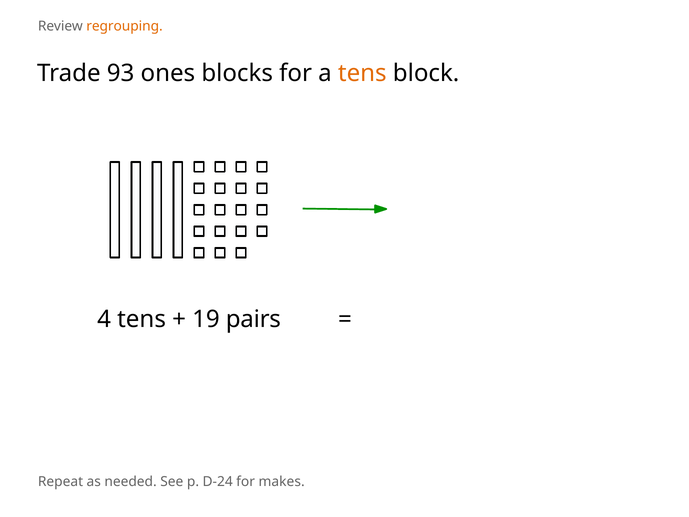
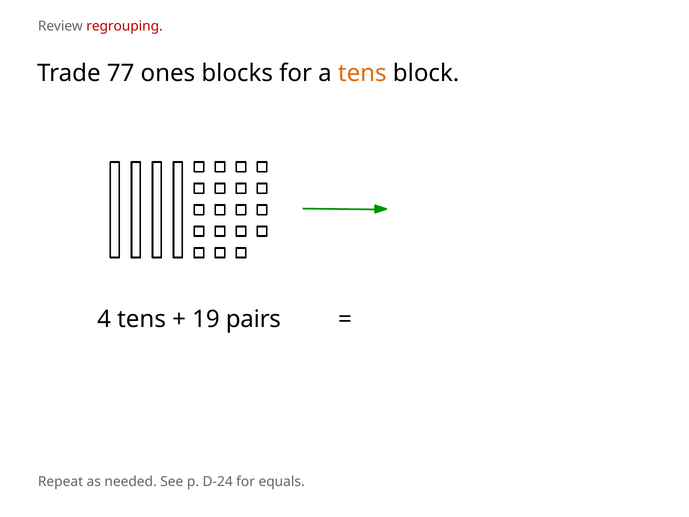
regrouping colour: orange -> red (124, 26)
93: 93 -> 77 (121, 73)
makes: makes -> equals (282, 482)
